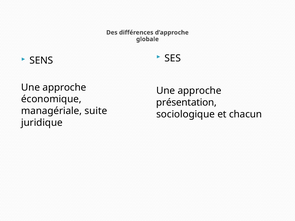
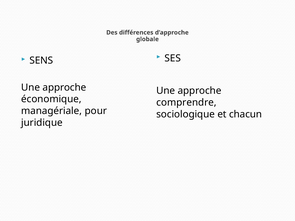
présentation: présentation -> comprendre (186, 103)
suite: suite -> pour (96, 111)
